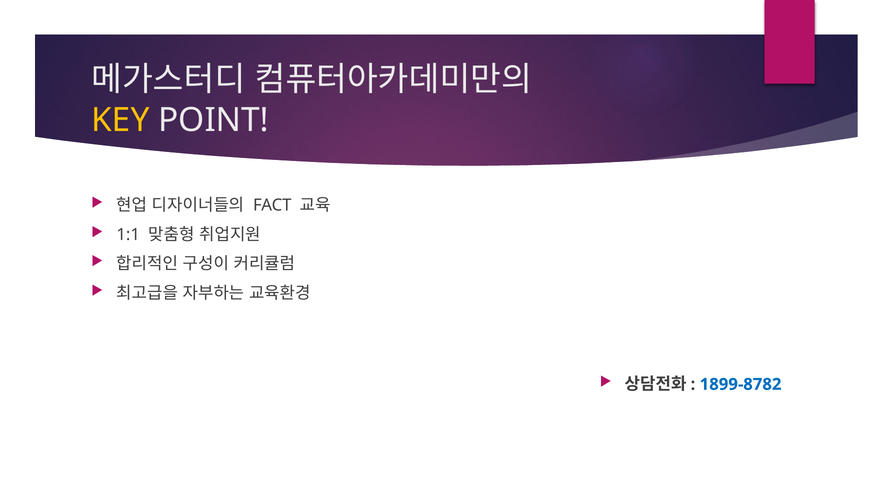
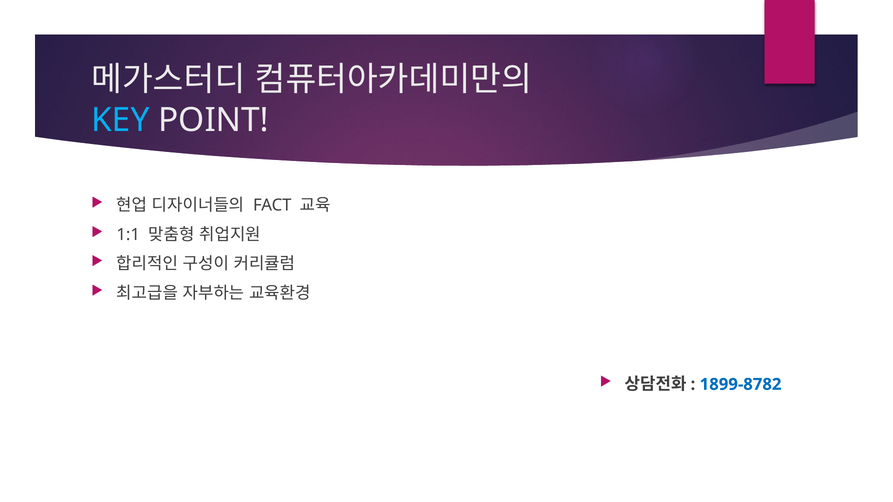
KEY colour: yellow -> light blue (120, 120)
